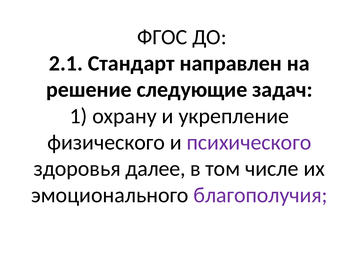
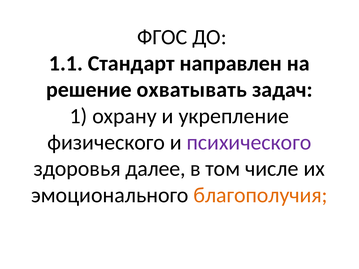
2.1: 2.1 -> 1.1 (66, 63)
следующие: следующие -> охватывать (192, 90)
благополучия colour: purple -> orange (261, 195)
